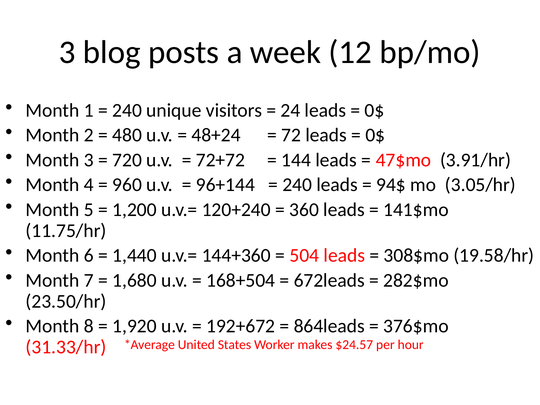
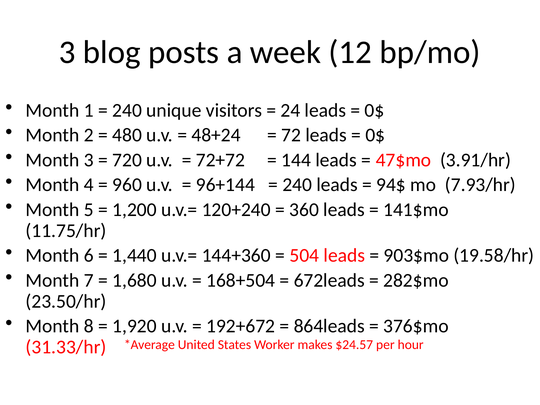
3.05/hr: 3.05/hr -> 7.93/hr (480, 185)
308$mo: 308$mo -> 903$mo (416, 255)
